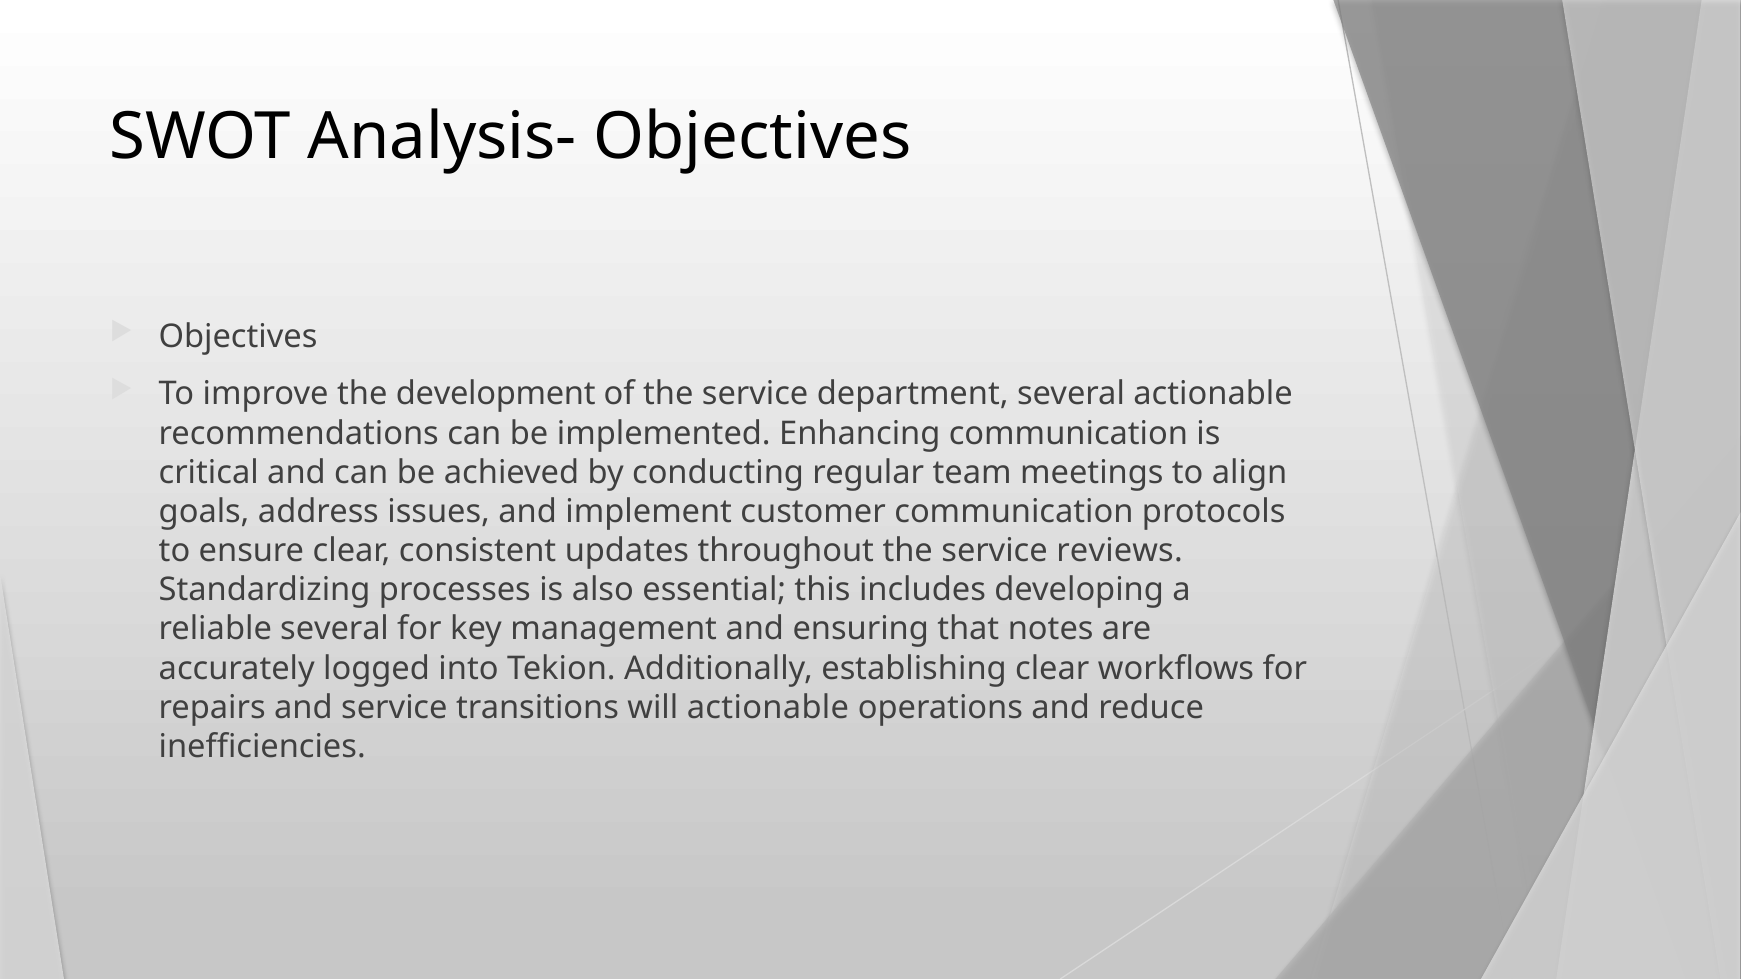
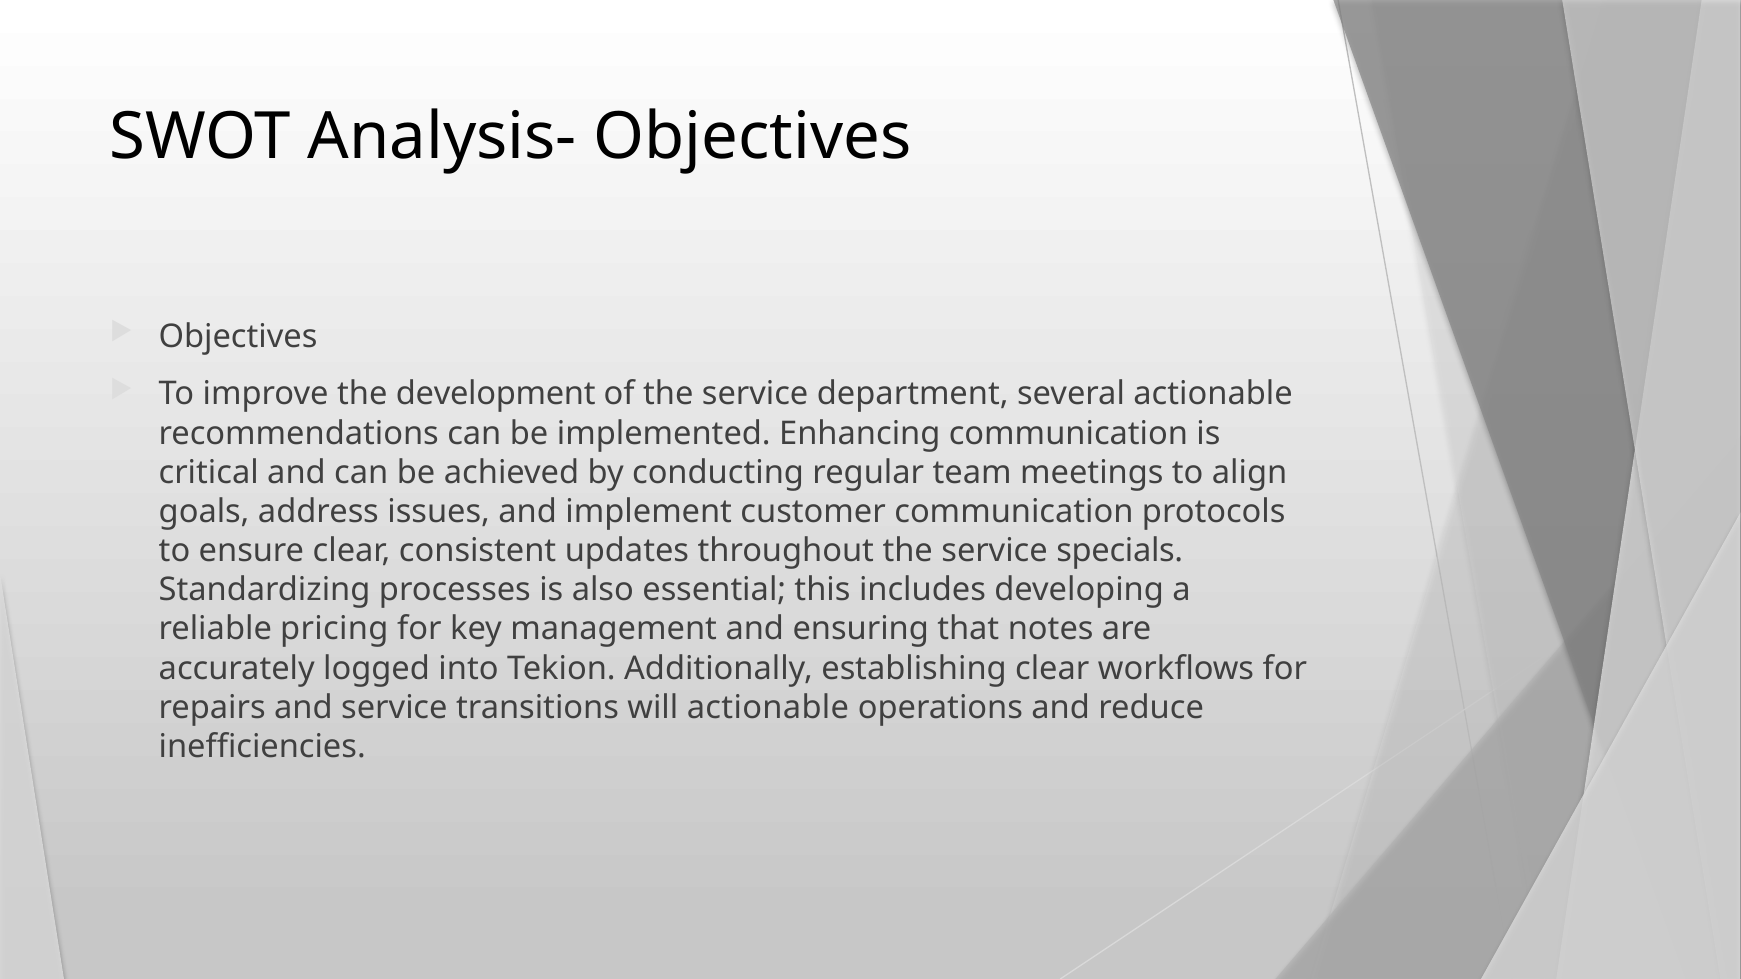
reviews: reviews -> specials (1120, 551)
reliable several: several -> pricing (334, 629)
